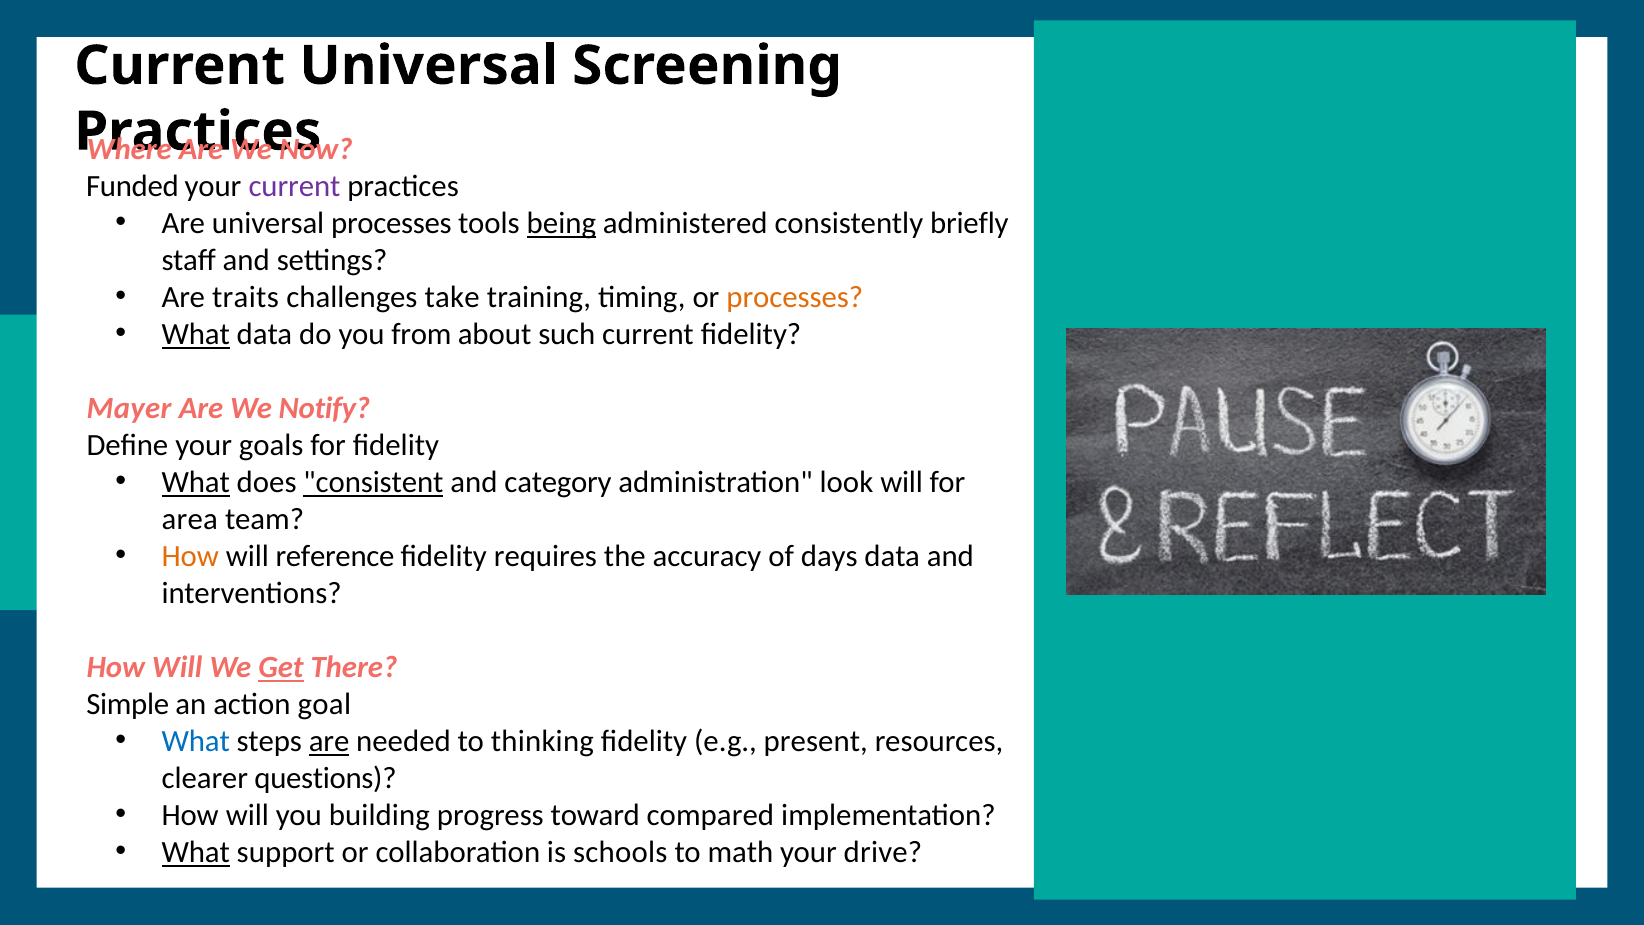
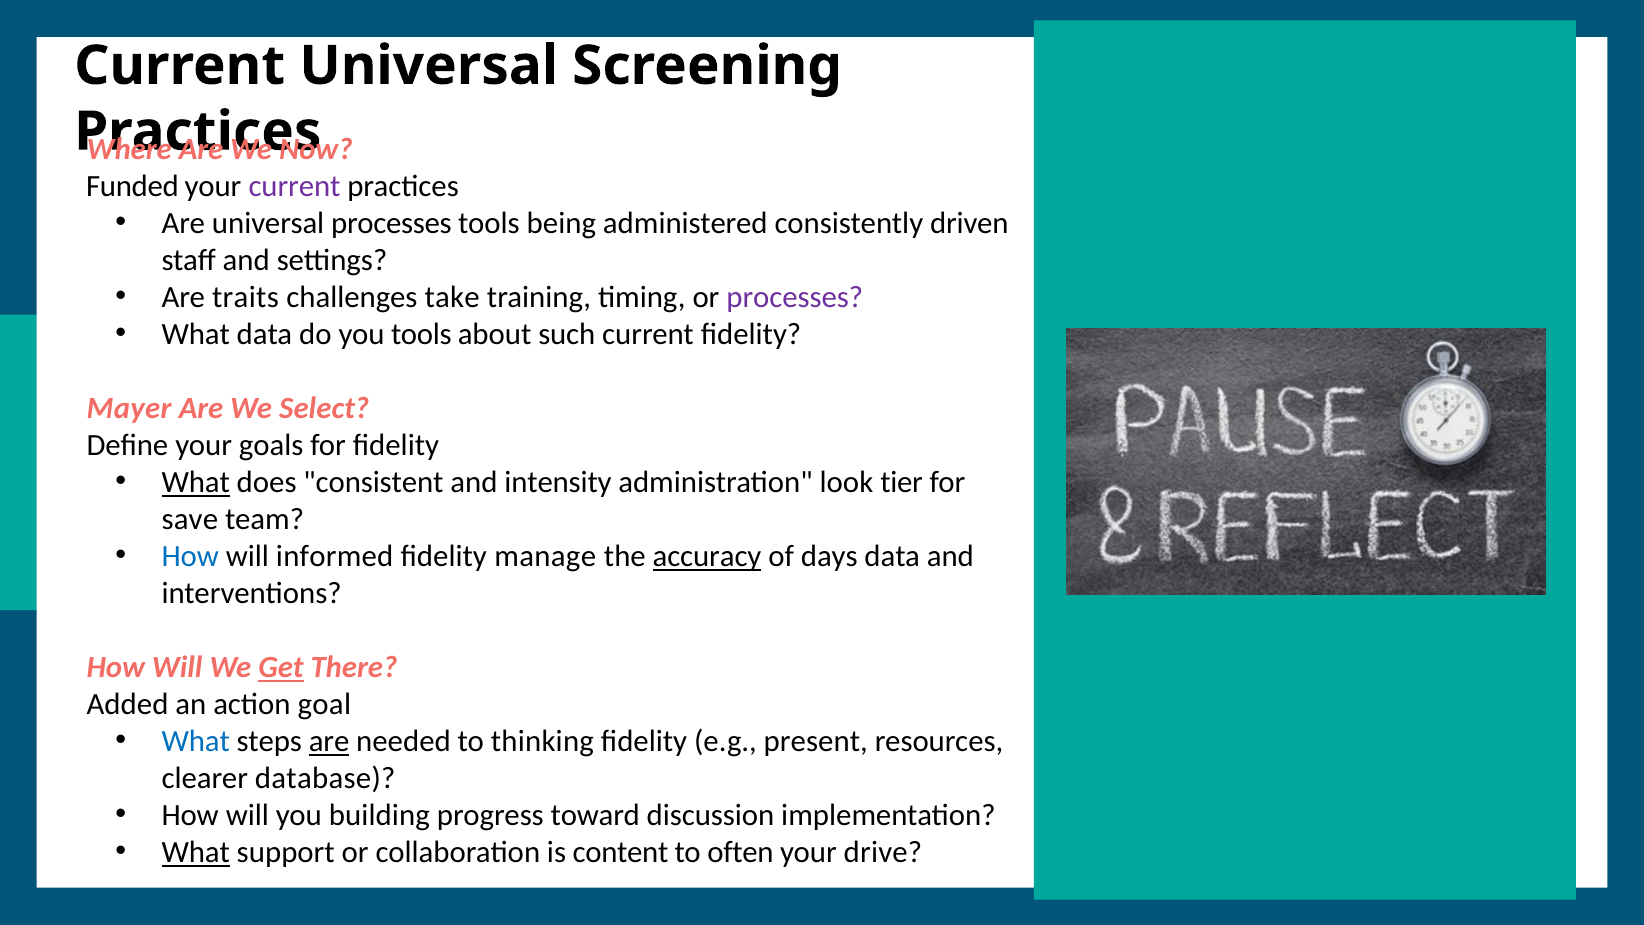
being underline: present -> none (561, 223)
briefly: briefly -> driven (969, 223)
processes colour: orange -> purple (795, 297)
What underline: present -> none (196, 334)
you from: from -> tools (421, 334)
Notify: Notify -> Select (324, 408)
consistent underline: present -> none (373, 482)
category: category -> intensity (558, 482)
look will: will -> tier (902, 482)
area: area -> save (190, 519)
How colour: orange -> blue (190, 556)
reference: reference -> informed (335, 556)
requires: requires -> manage (545, 556)
accuracy underline: none -> present (707, 556)
Simple: Simple -> Added (128, 704)
questions: questions -> database (325, 778)
compared: compared -> discussion (710, 815)
schools: schools -> content (620, 852)
math: math -> often (741, 852)
